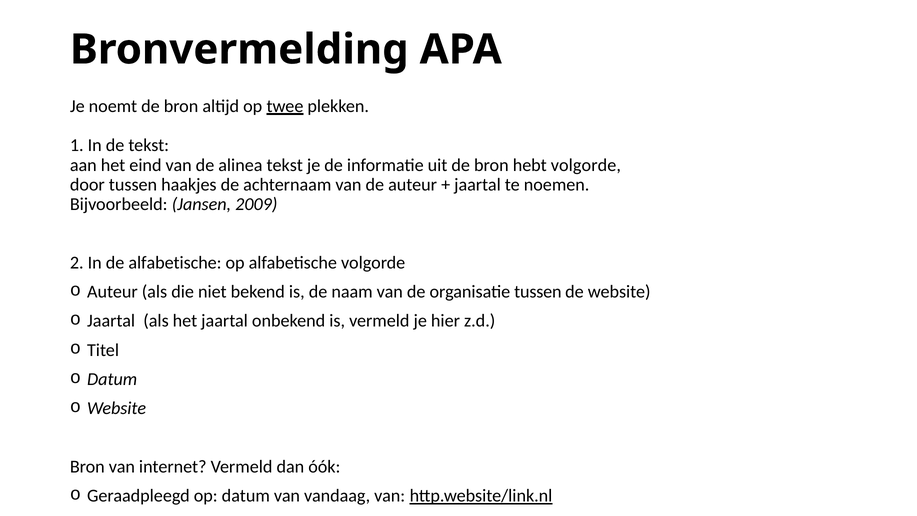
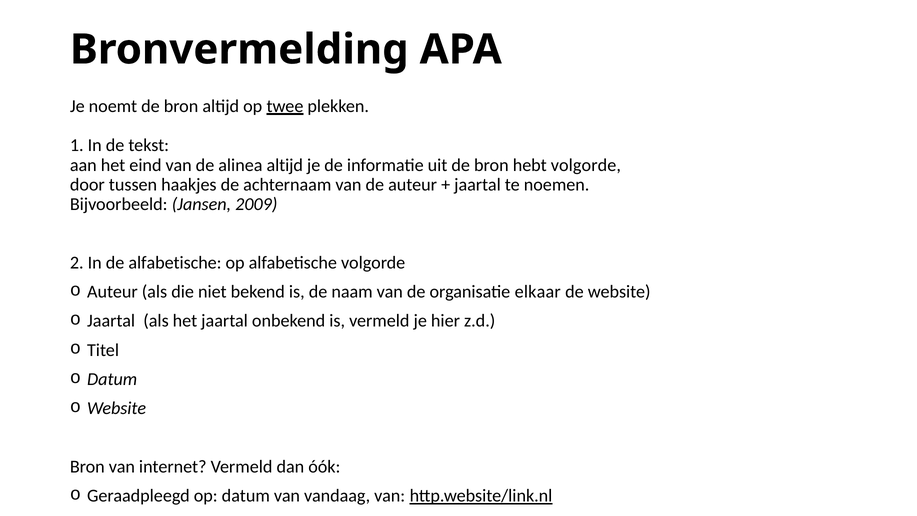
alinea tekst: tekst -> altijd (285, 165)
organisatie tussen: tussen -> elkaar (538, 292)
